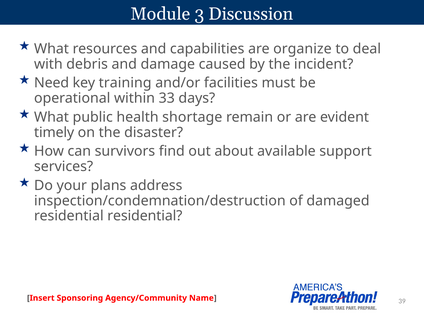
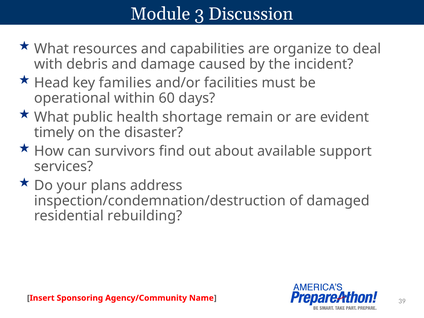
Need: Need -> Head (52, 83)
training: training -> families (125, 83)
33: 33 -> 60 (167, 98)
residential residential: residential -> rebuilding (145, 216)
